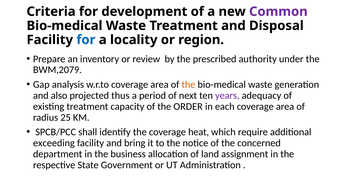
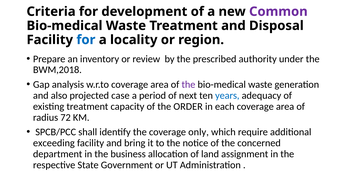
BWM,2079: BWM,2079 -> BWM,2018 (57, 70)
the colour: orange -> purple (188, 84)
thus: thus -> case (120, 95)
years colour: purple -> blue (227, 95)
25: 25 -> 72 (66, 117)
heat: heat -> only (199, 132)
